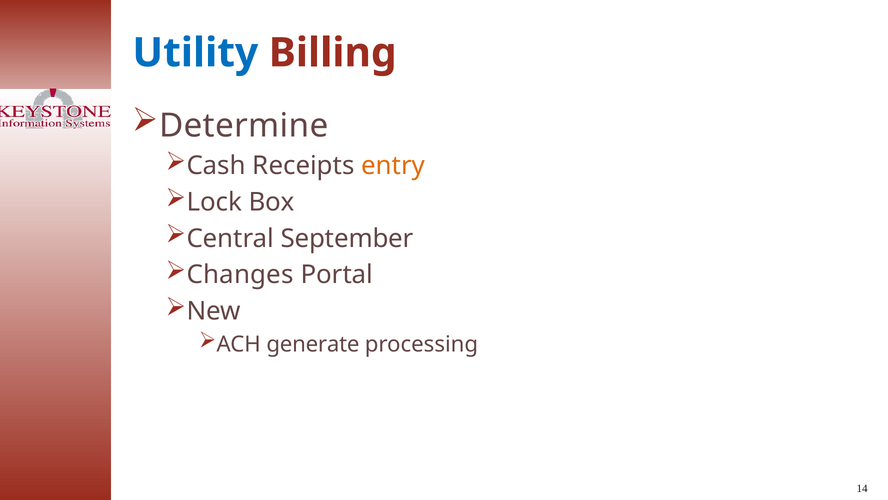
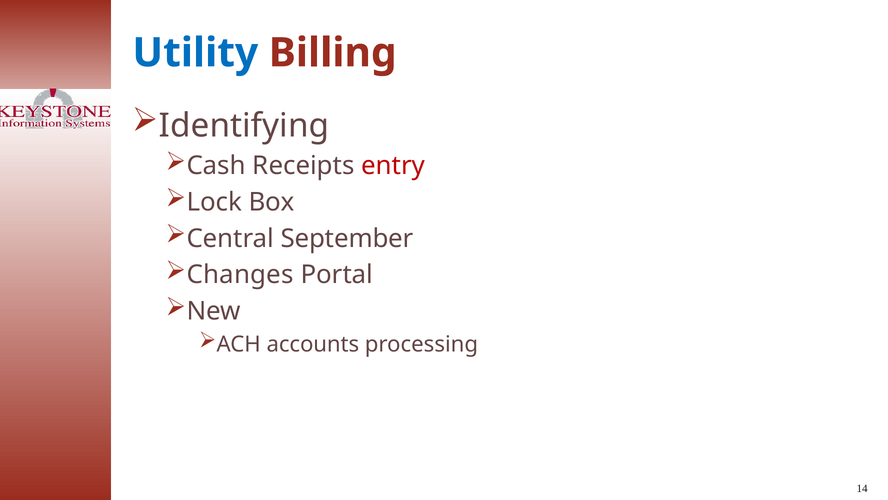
Determine: Determine -> Identifying (244, 126)
entry colour: orange -> red (393, 166)
generate: generate -> accounts (313, 344)
